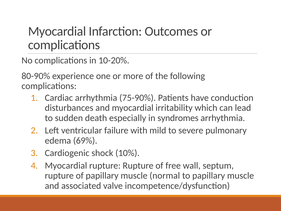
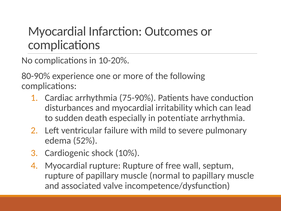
syndromes: syndromes -> potentiate (178, 118)
69%: 69% -> 52% (85, 140)
